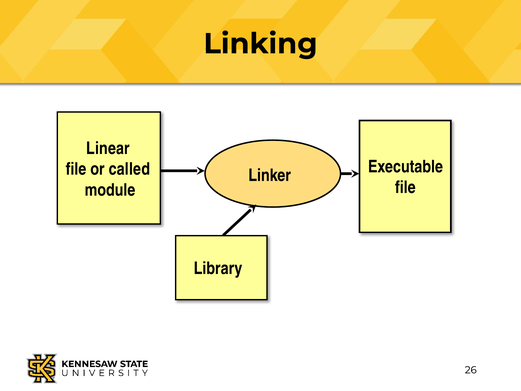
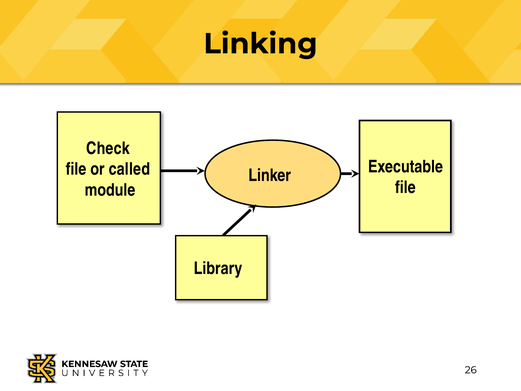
Linear: Linear -> Check (108, 148)
